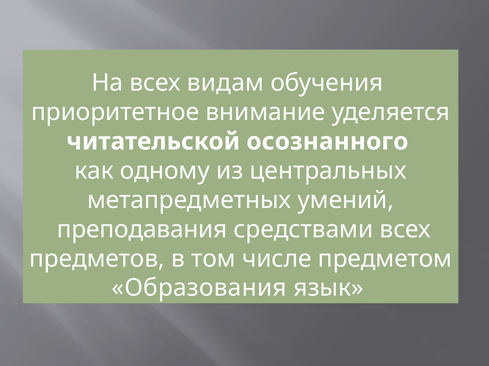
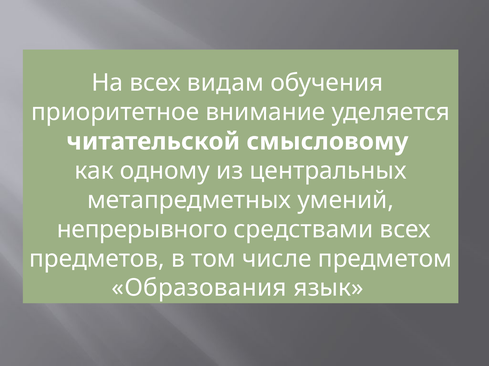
осознанного: осознанного -> смысловому (327, 142)
преподавания: преподавания -> непрерывного (142, 230)
